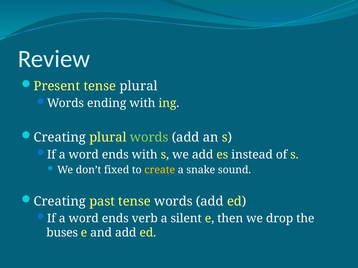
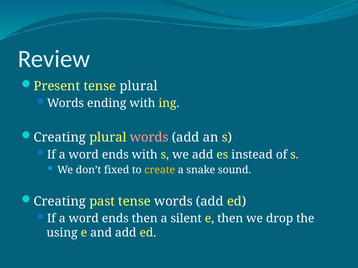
words colour: light green -> pink (149, 138)
ends verb: verb -> then (145, 219)
buses: buses -> using (62, 233)
